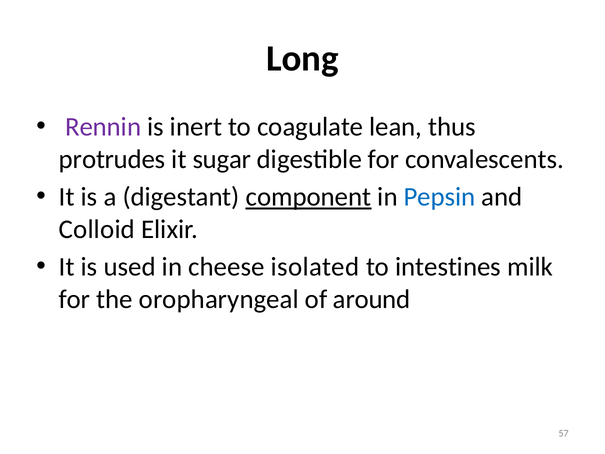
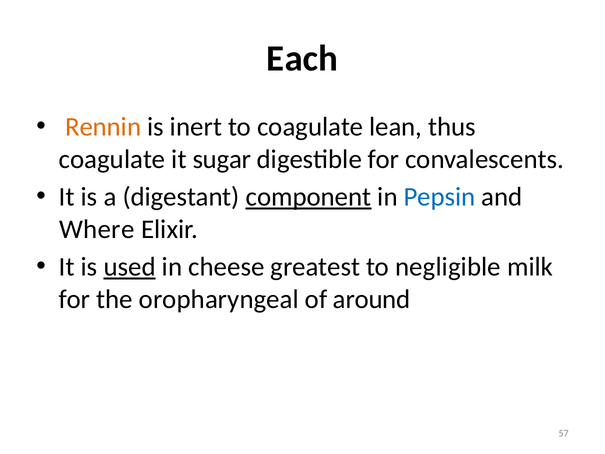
Long: Long -> Each (302, 59)
Rennin colour: purple -> orange (103, 127)
protrudes: protrudes -> coagulate (112, 159)
Colloid: Colloid -> Where (97, 229)
used underline: none -> present (130, 267)
isolated: isolated -> greatest (315, 267)
intestines: intestines -> negligible (448, 267)
